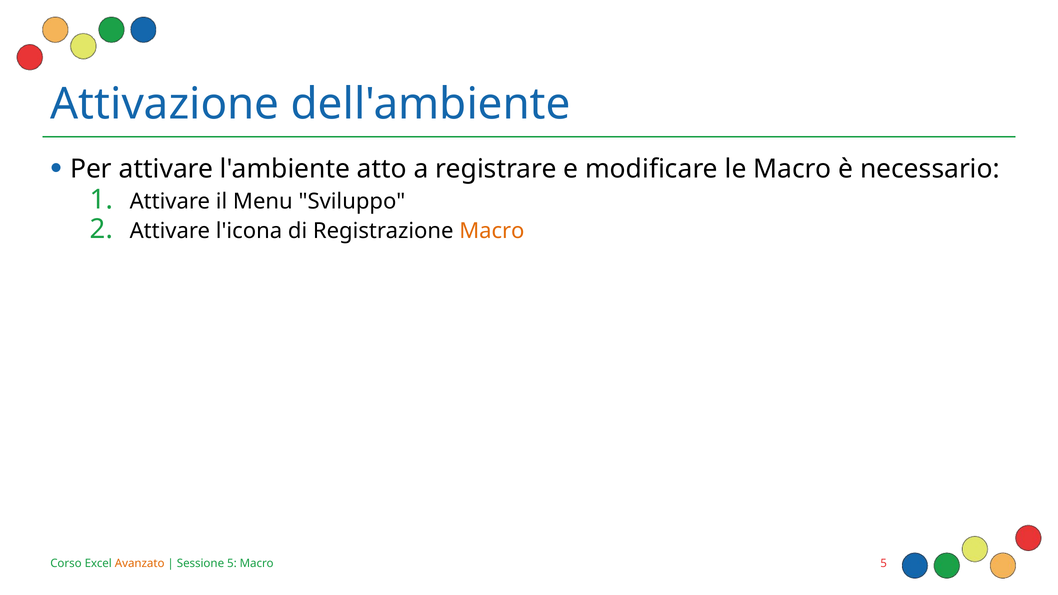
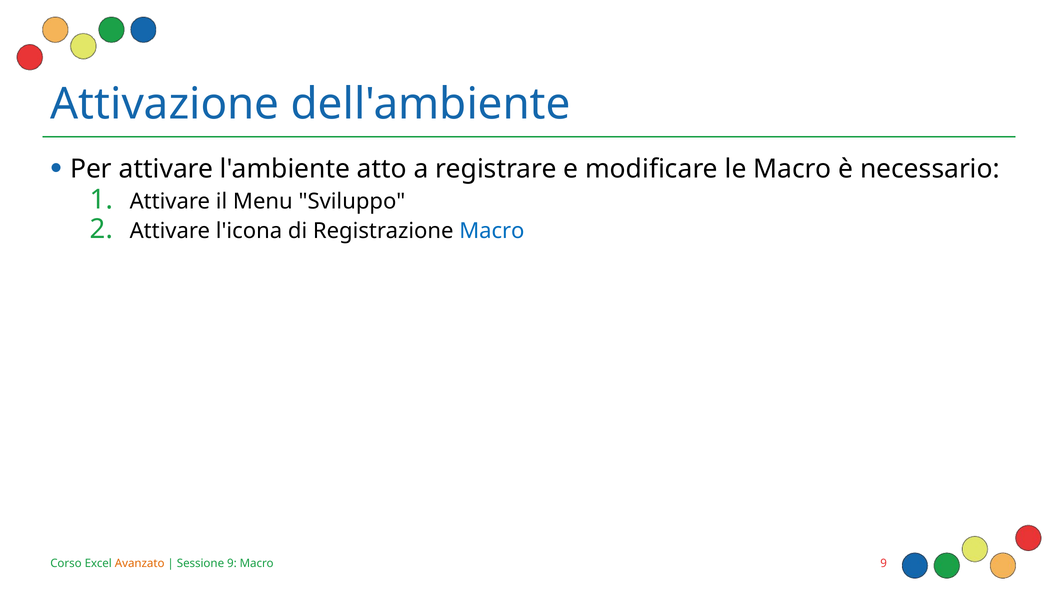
Macro colour: orange -> blue (492, 231)
Sessione 5: 5 -> 9 (232, 564)
Macro 5: 5 -> 9 (884, 563)
